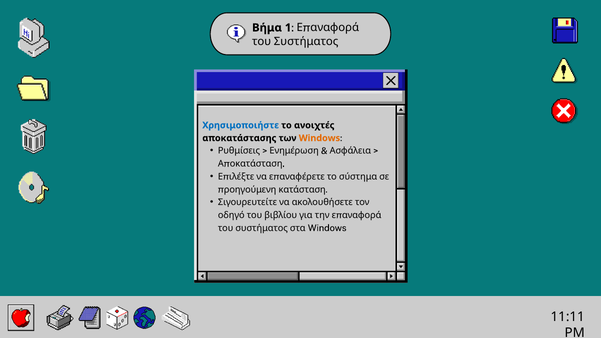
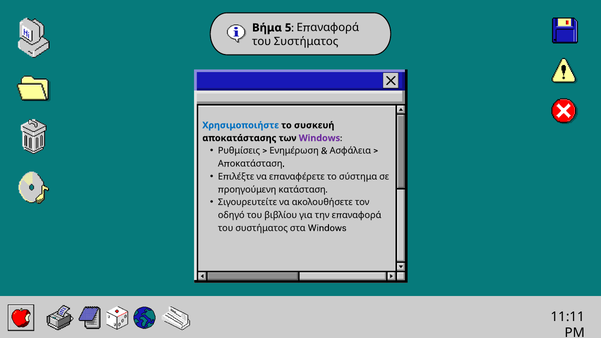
1: 1 -> 5 (288, 28)
ανοιχτές: ανοιχτές -> συσκευή (314, 125)
Windows colour: orange -> purple (319, 138)
